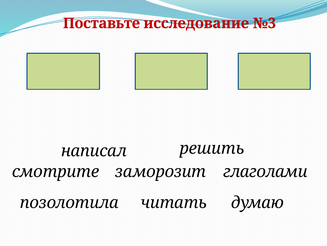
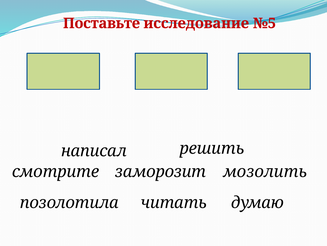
№3: №3 -> №5 (264, 23)
глаголами: глаголами -> мозолить (265, 171)
